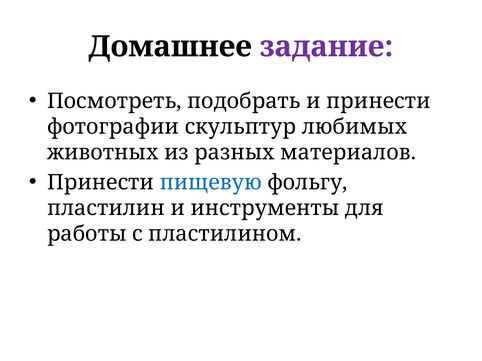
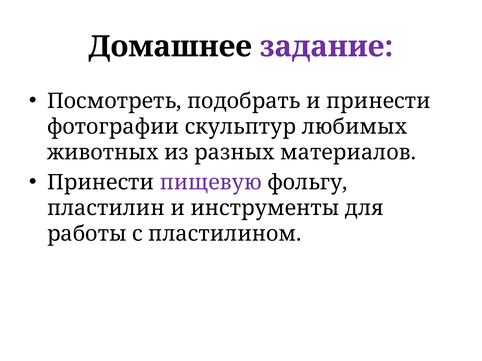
пищевую colour: blue -> purple (211, 183)
